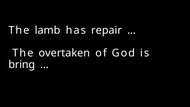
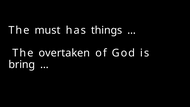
lamb: lamb -> must (48, 30)
repair: repair -> things (107, 30)
